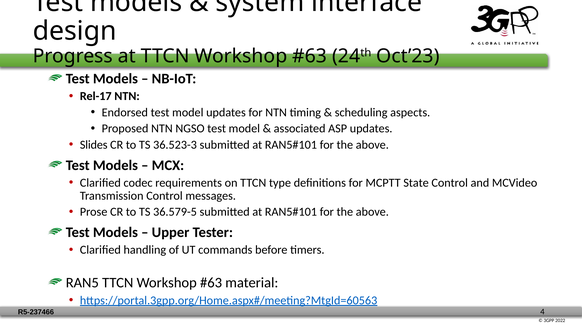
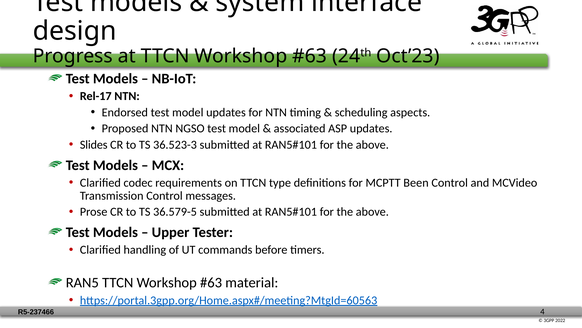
State: State -> Been (416, 182)
